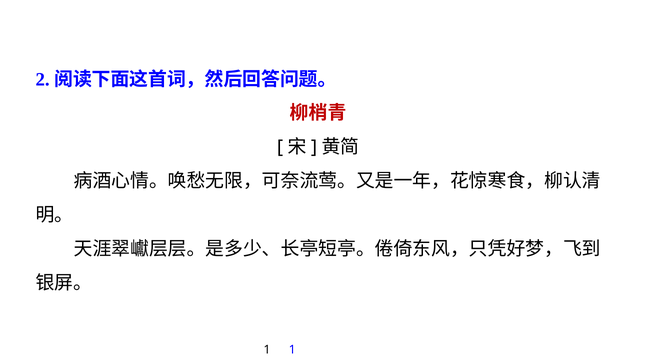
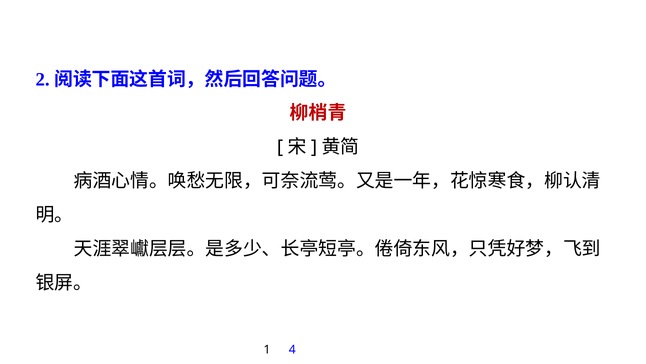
1 1: 1 -> 4 (292, 349)
